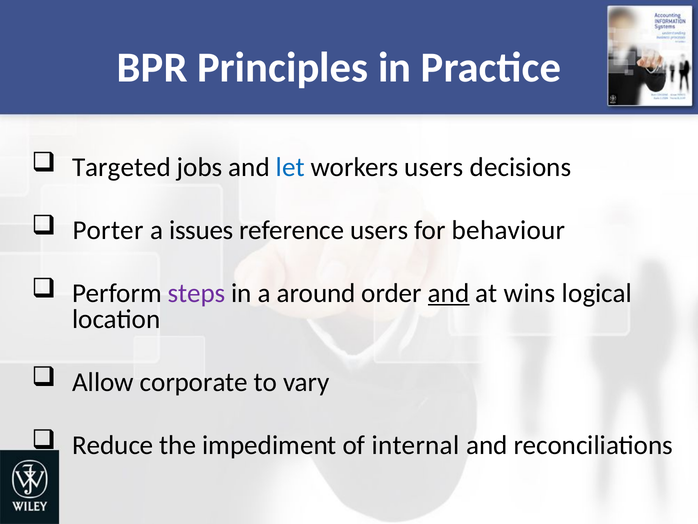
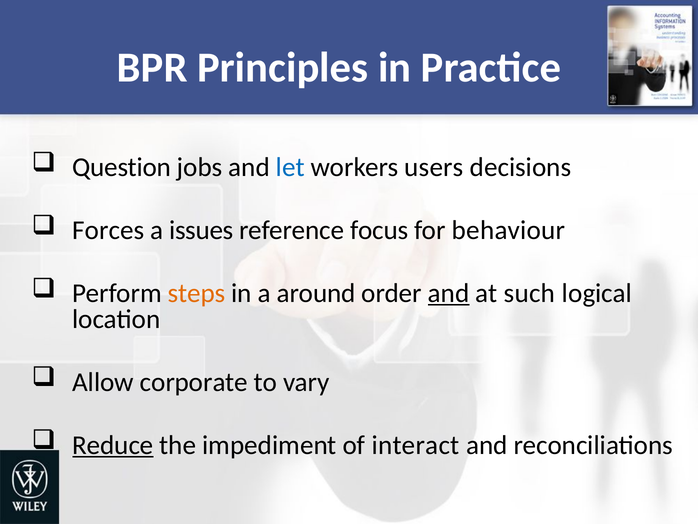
Targeted: Targeted -> Question (122, 167)
Porter: Porter -> Forces (108, 230)
reference users: users -> focus (379, 230)
steps colour: purple -> orange (197, 293)
wins: wins -> such (529, 293)
Reduce underline: none -> present (113, 445)
internal: internal -> interact (416, 445)
